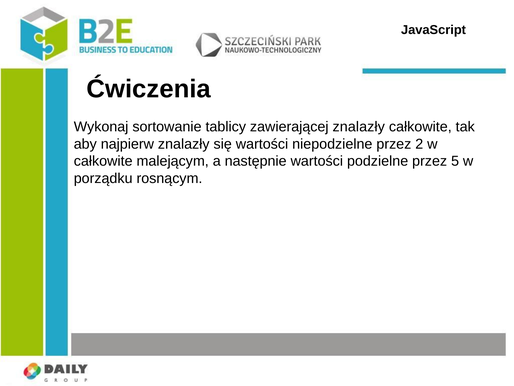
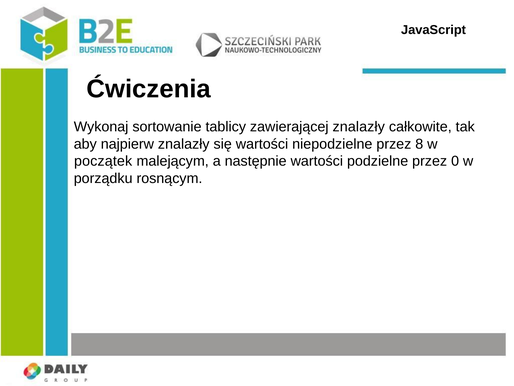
2: 2 -> 8 (419, 144)
całkowite: całkowite -> początek (103, 161)
5: 5 -> 0 (455, 161)
